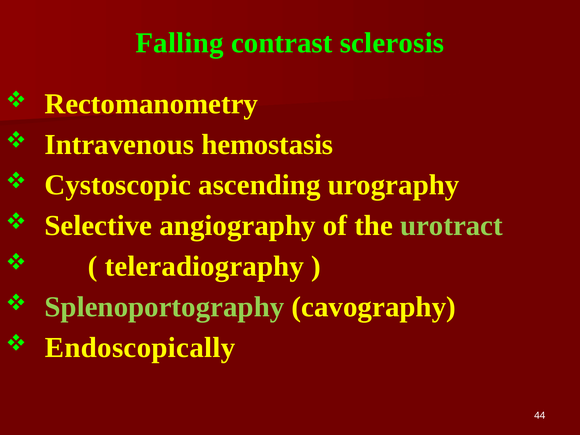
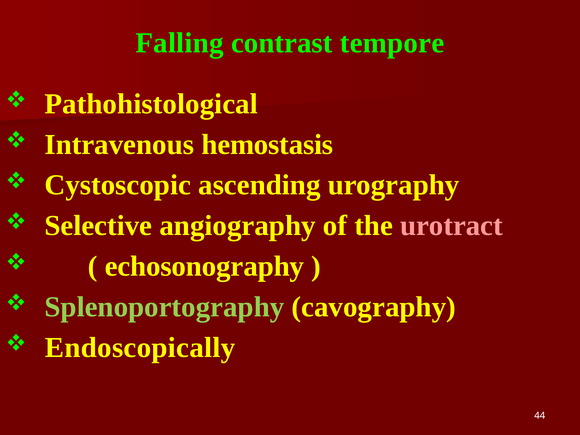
sclerosis: sclerosis -> tempore (392, 43)
Rectomanometry: Rectomanometry -> Pathohistological (151, 104)
urotract colour: light green -> pink (451, 226)
teleradiography: teleradiography -> echosonography (204, 266)
